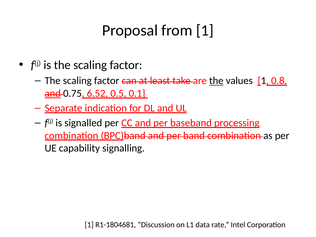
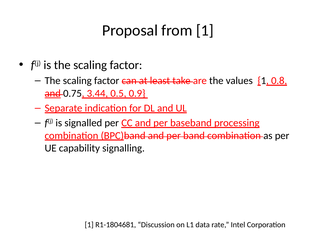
the underline: present -> none (216, 81)
6.52: 6.52 -> 3.44 (97, 93)
0.1: 0.1 -> 0.9 (137, 93)
